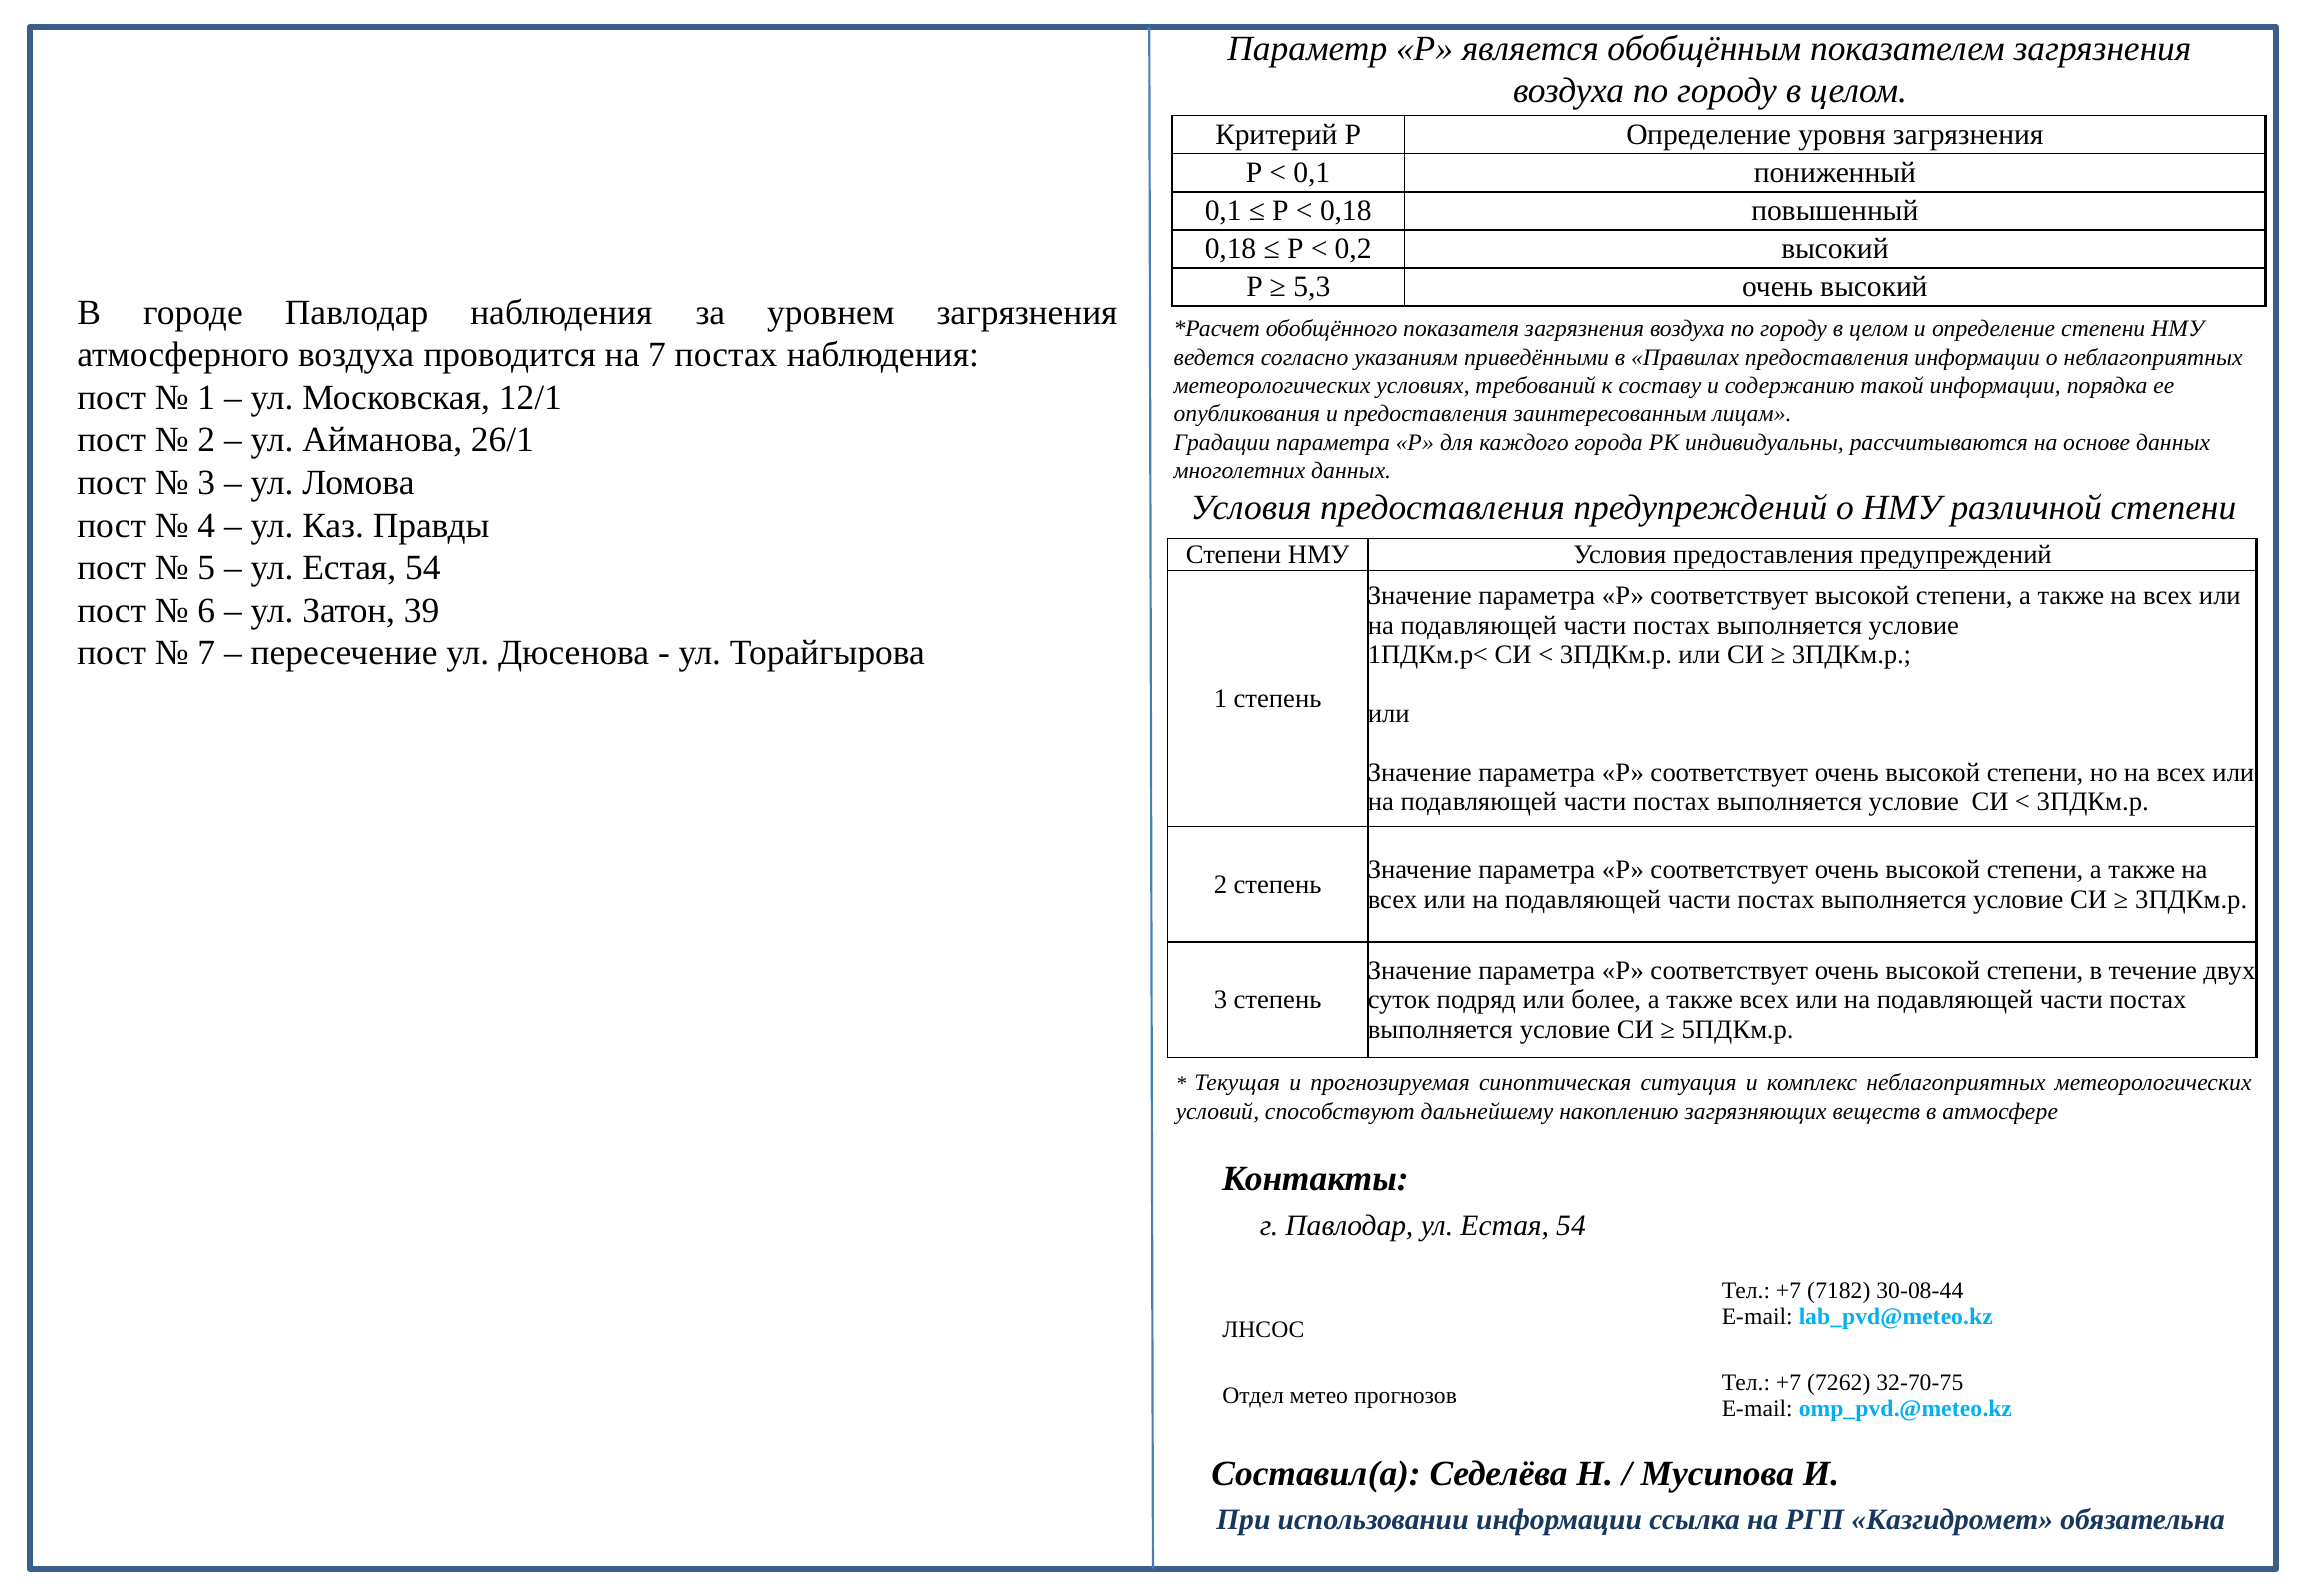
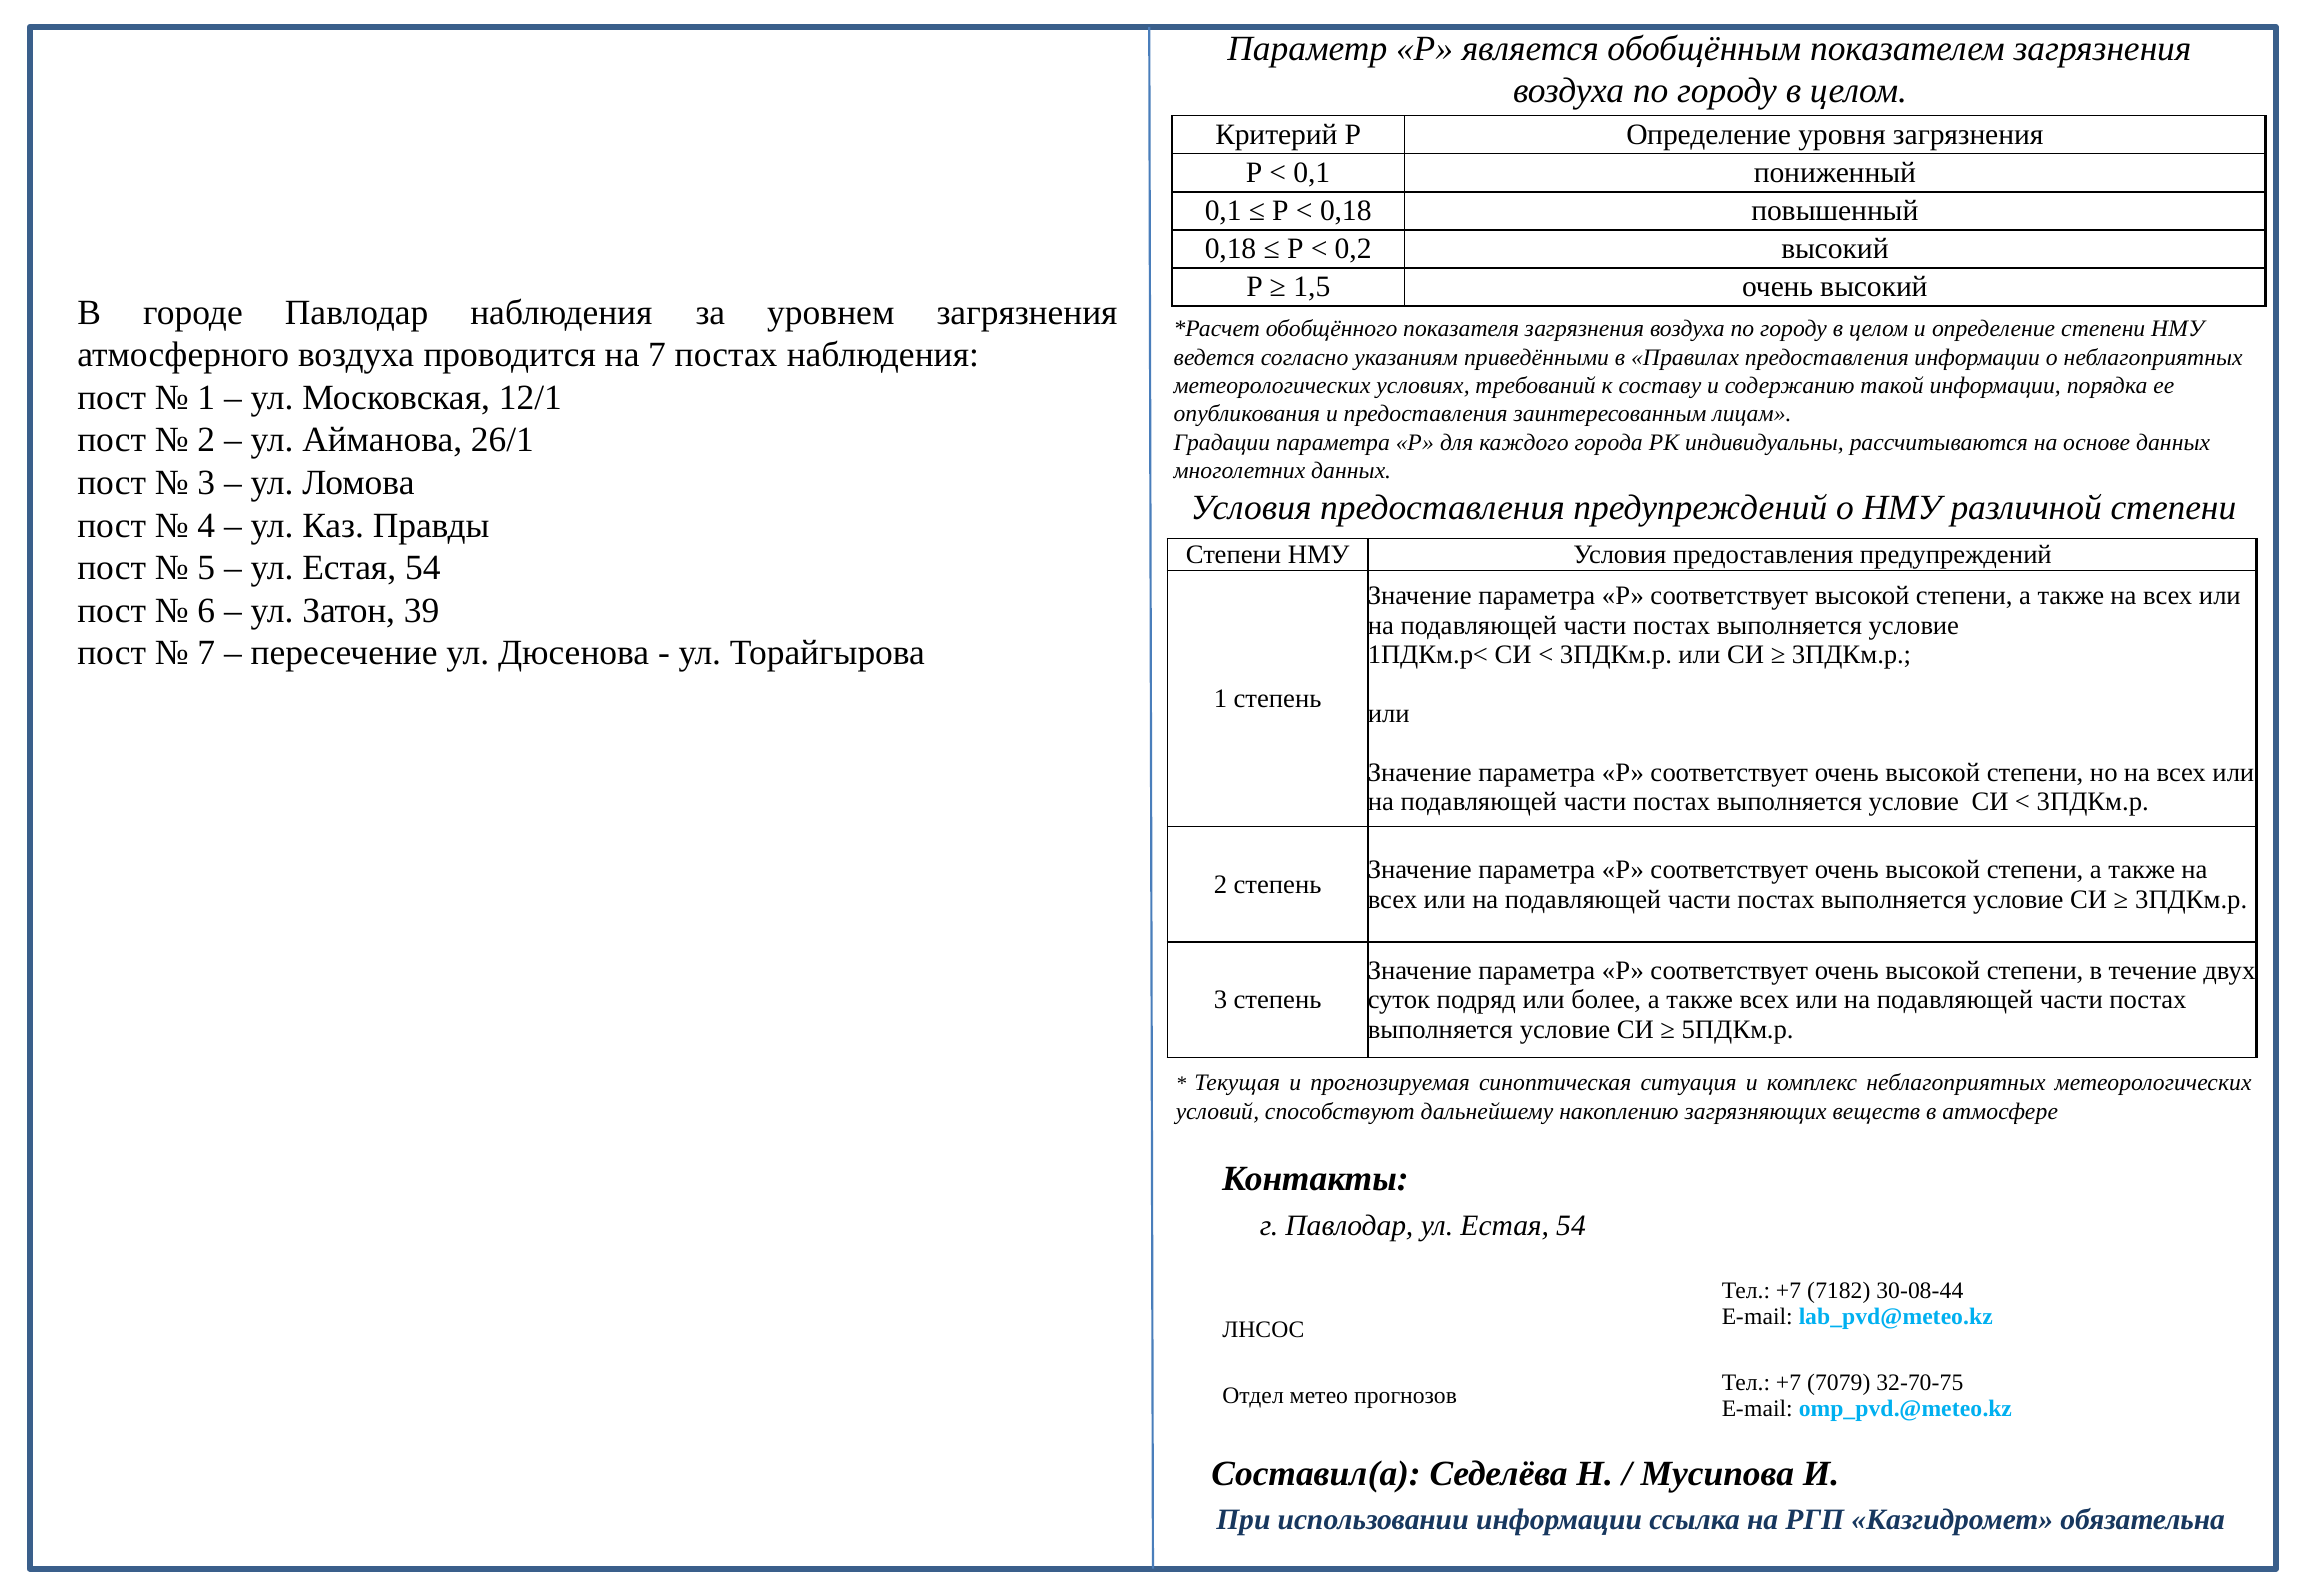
5,3: 5,3 -> 1,5 (1312, 287)
7262: 7262 -> 7079 (1839, 1383)
